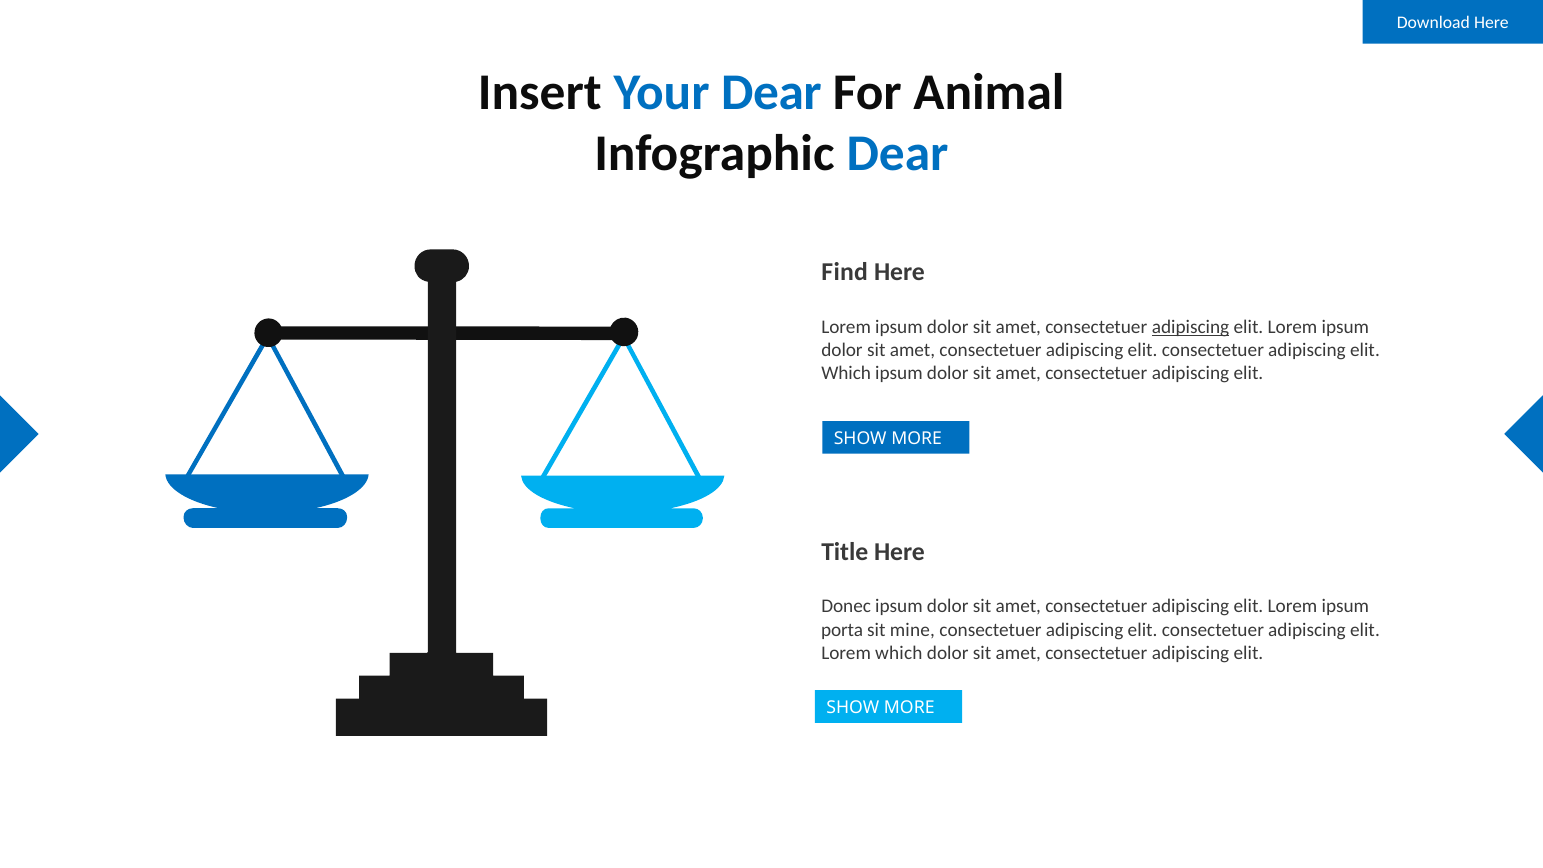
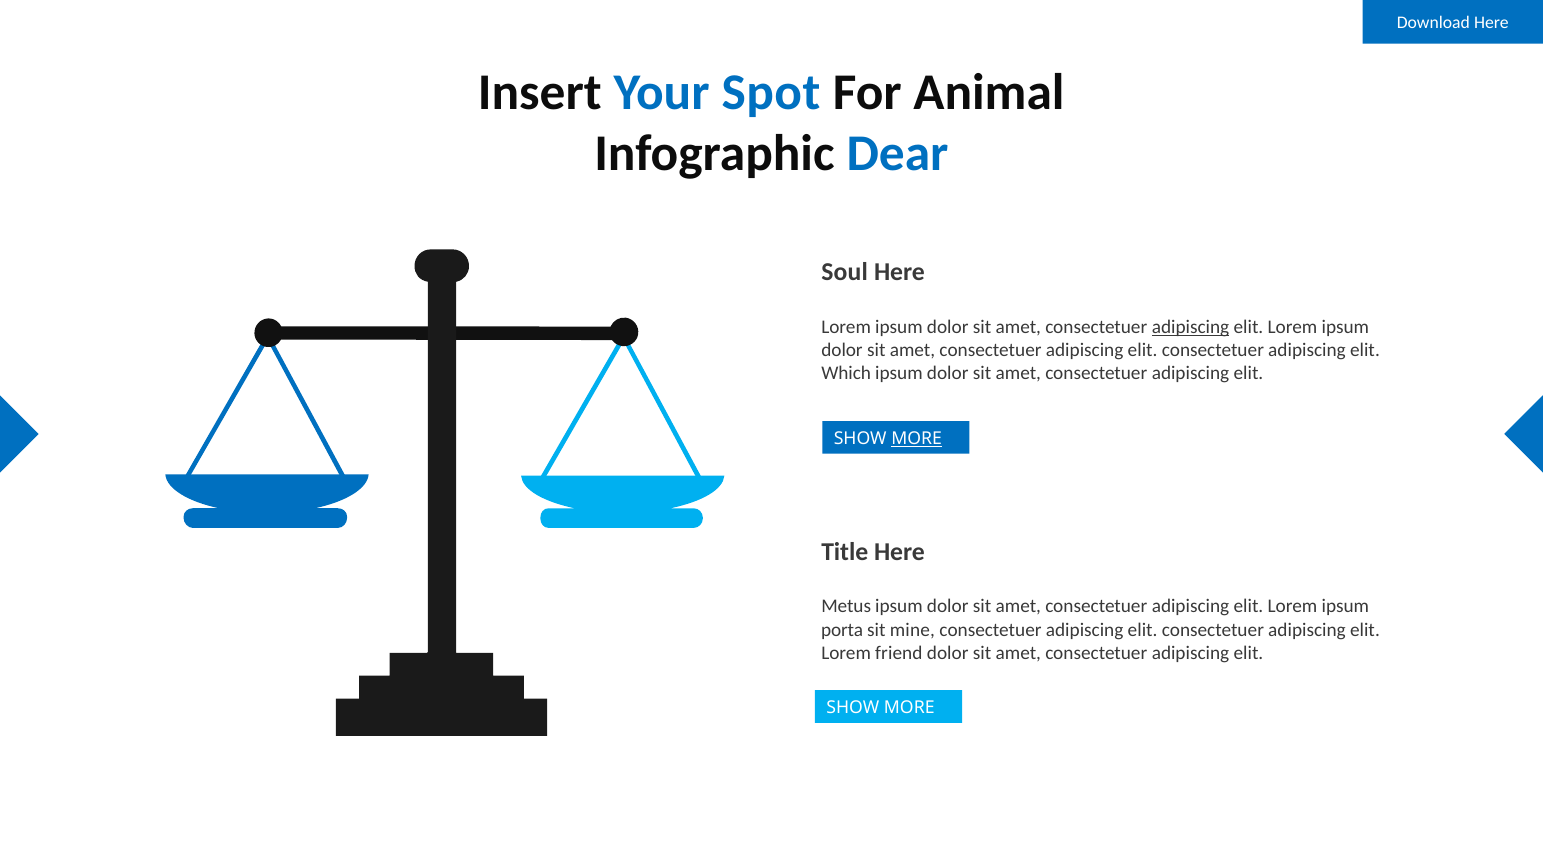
Your Dear: Dear -> Spot (771, 92)
Find: Find -> Soul (845, 272)
MORE underline: none -> present (917, 439)
Donec: Donec -> Metus (846, 606)
Lorem which: which -> friend (899, 653)
